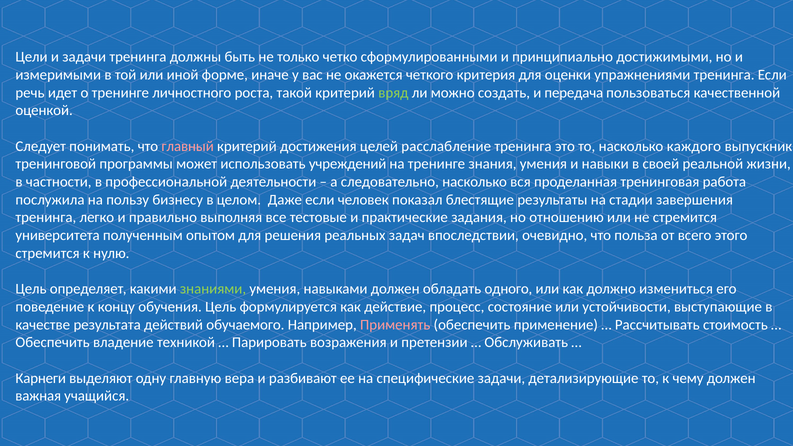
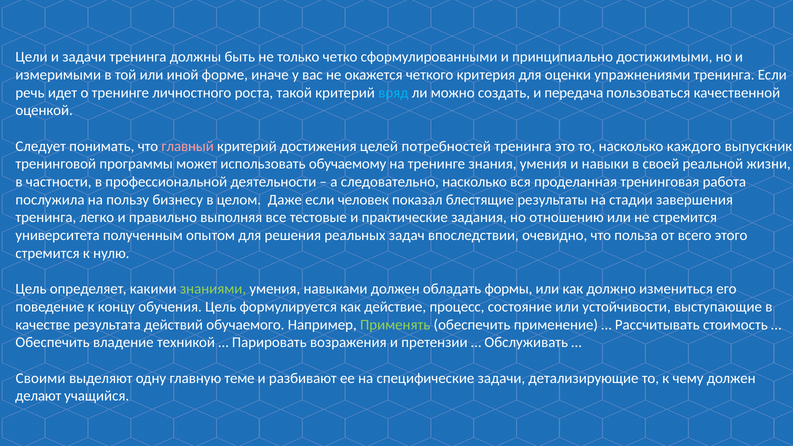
вряд colour: light green -> light blue (393, 93)
расслабление: расслабление -> потребностей (446, 146)
учреждений: учреждений -> обучаемому (348, 164)
одного: одного -> формы (508, 289)
Применять colour: pink -> light green (395, 325)
Карнеги: Карнеги -> Своими (41, 378)
вера: вера -> теме (240, 378)
важная: важная -> делают (38, 396)
